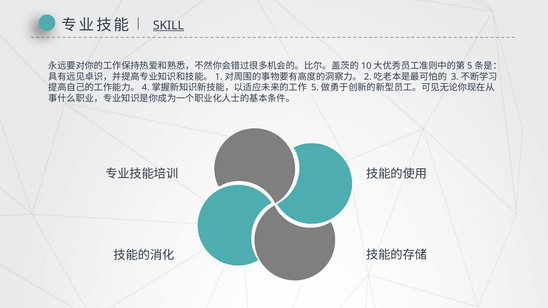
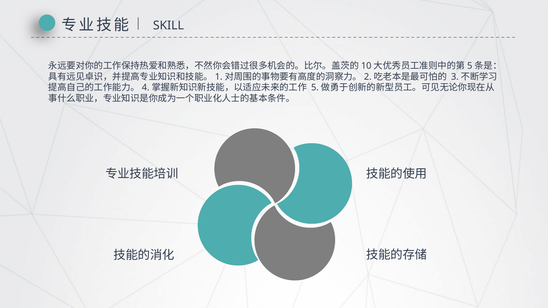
SKILL underline: present -> none (168, 25)
